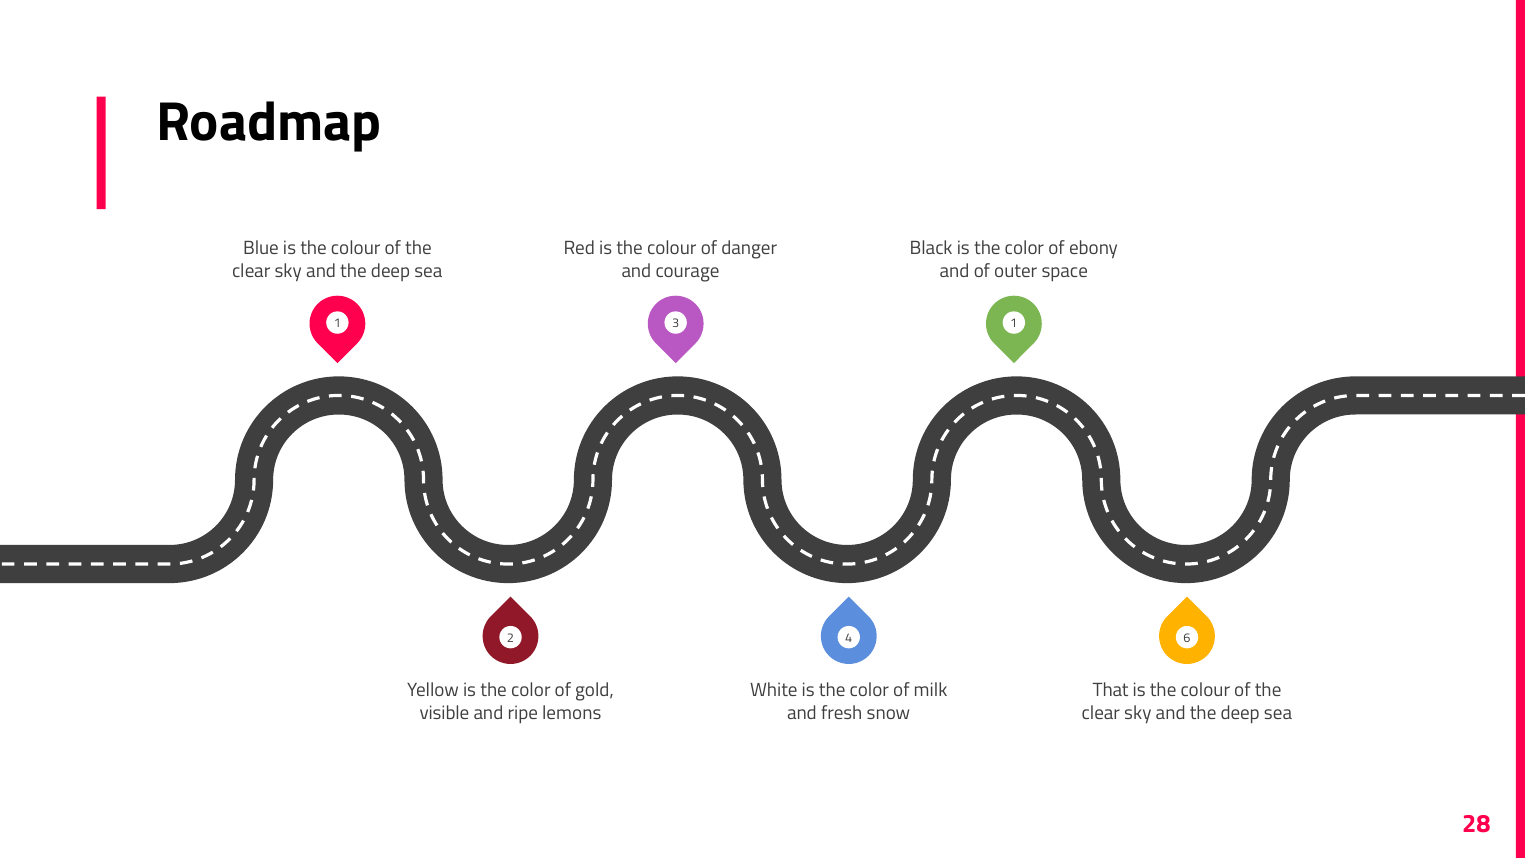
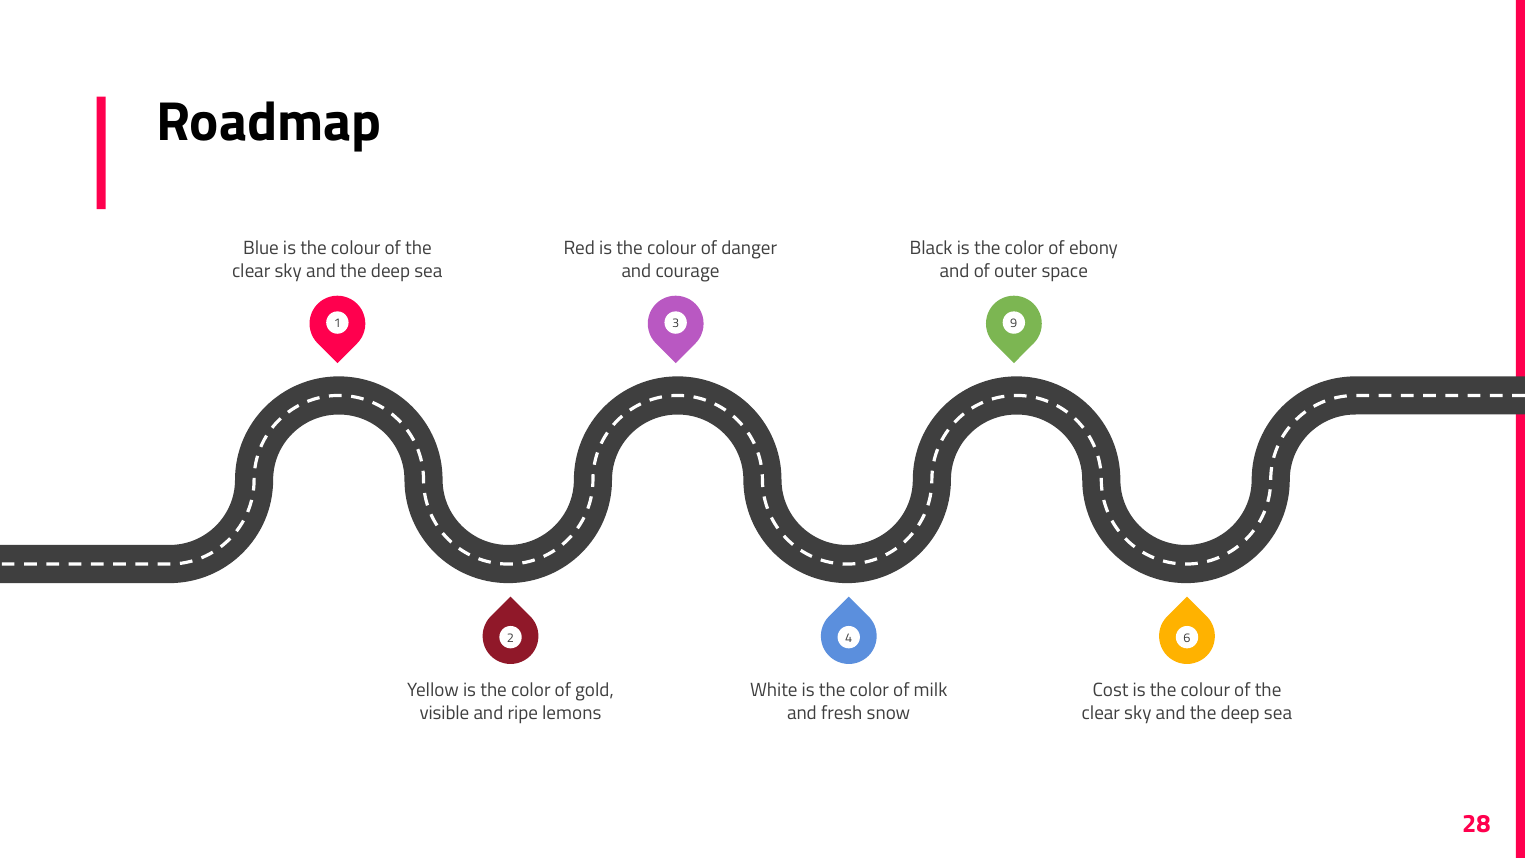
3 1: 1 -> 9 (1014, 323)
That: That -> Cost (1111, 690)
